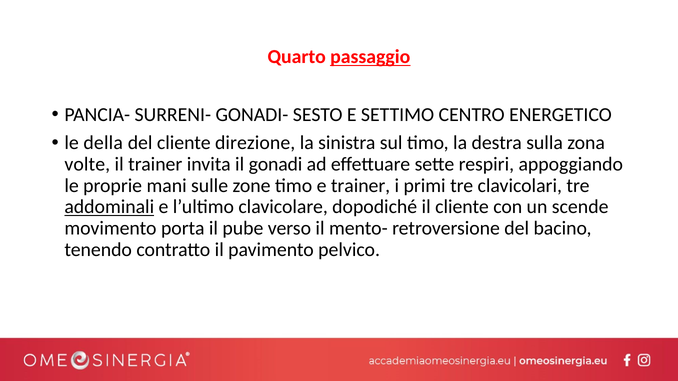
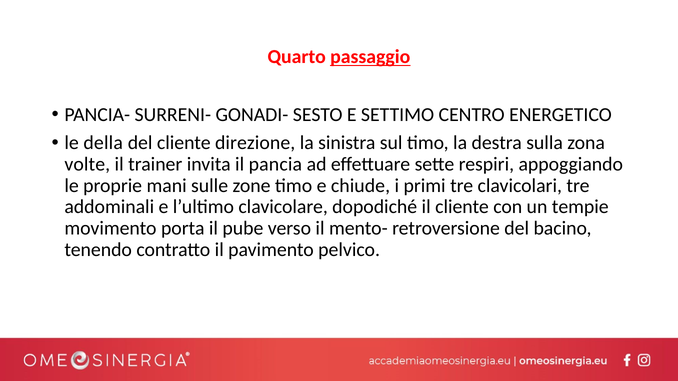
gonadi: gonadi -> pancia (275, 164)
e trainer: trainer -> chiude (360, 186)
addominali underline: present -> none (109, 207)
scende: scende -> tempie (580, 207)
